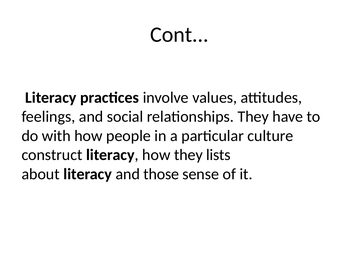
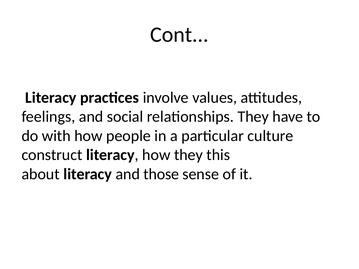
lists: lists -> this (218, 155)
